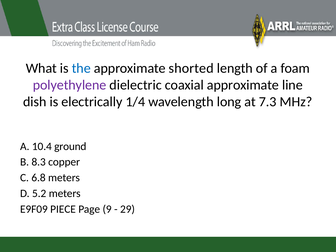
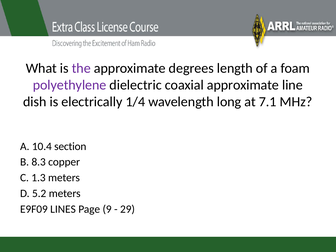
the colour: blue -> purple (81, 68)
shorted: shorted -> degrees (191, 68)
7.3: 7.3 -> 7.1 (268, 102)
ground: ground -> section (70, 146)
6.8: 6.8 -> 1.3 (38, 178)
PIECE: PIECE -> LINES (63, 209)
